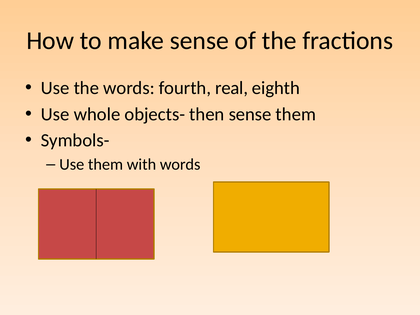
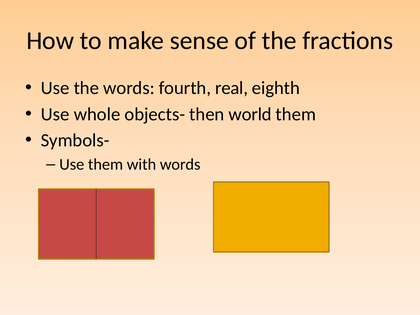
then sense: sense -> world (250, 114)
